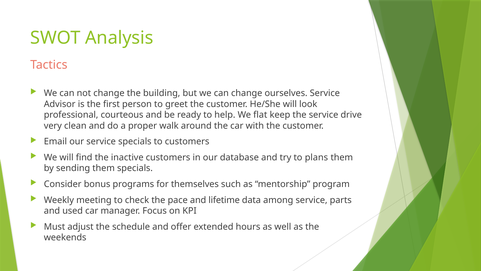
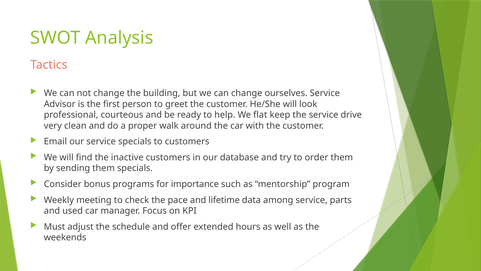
plans: plans -> order (316, 157)
themselves: themselves -> importance (195, 184)
